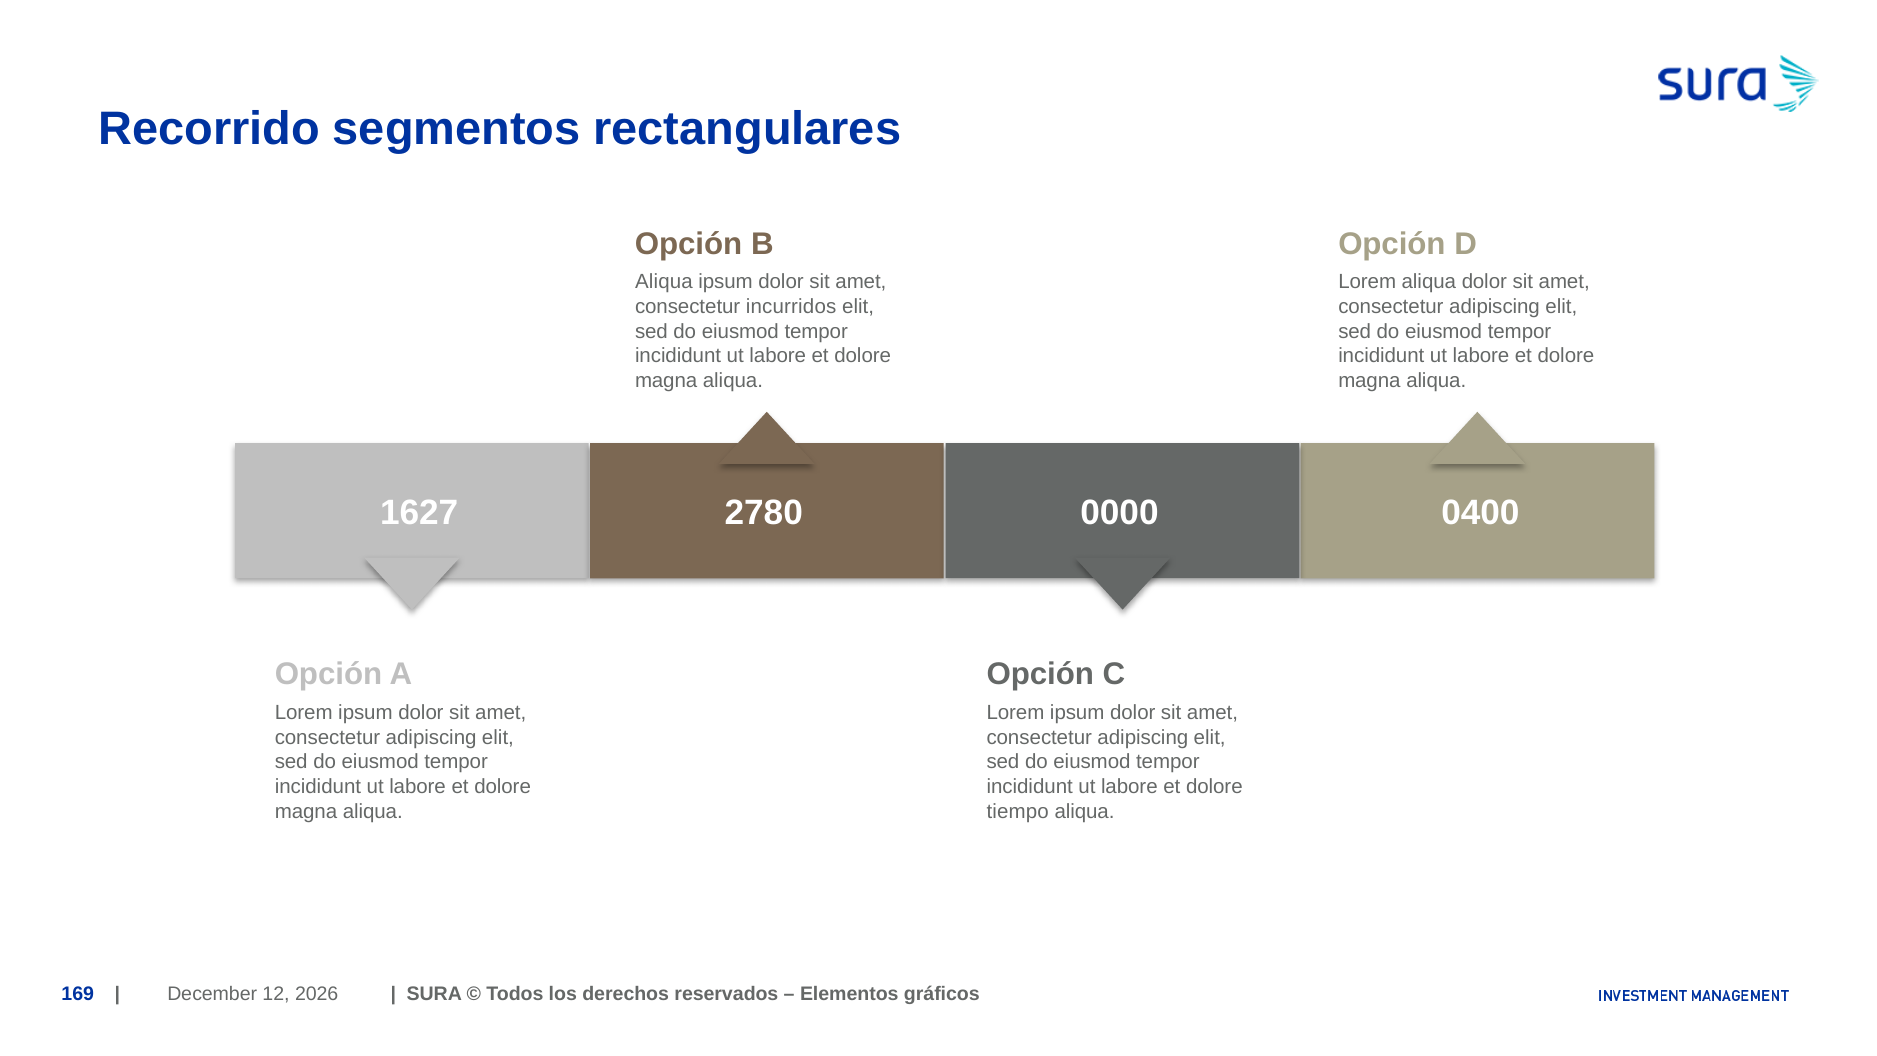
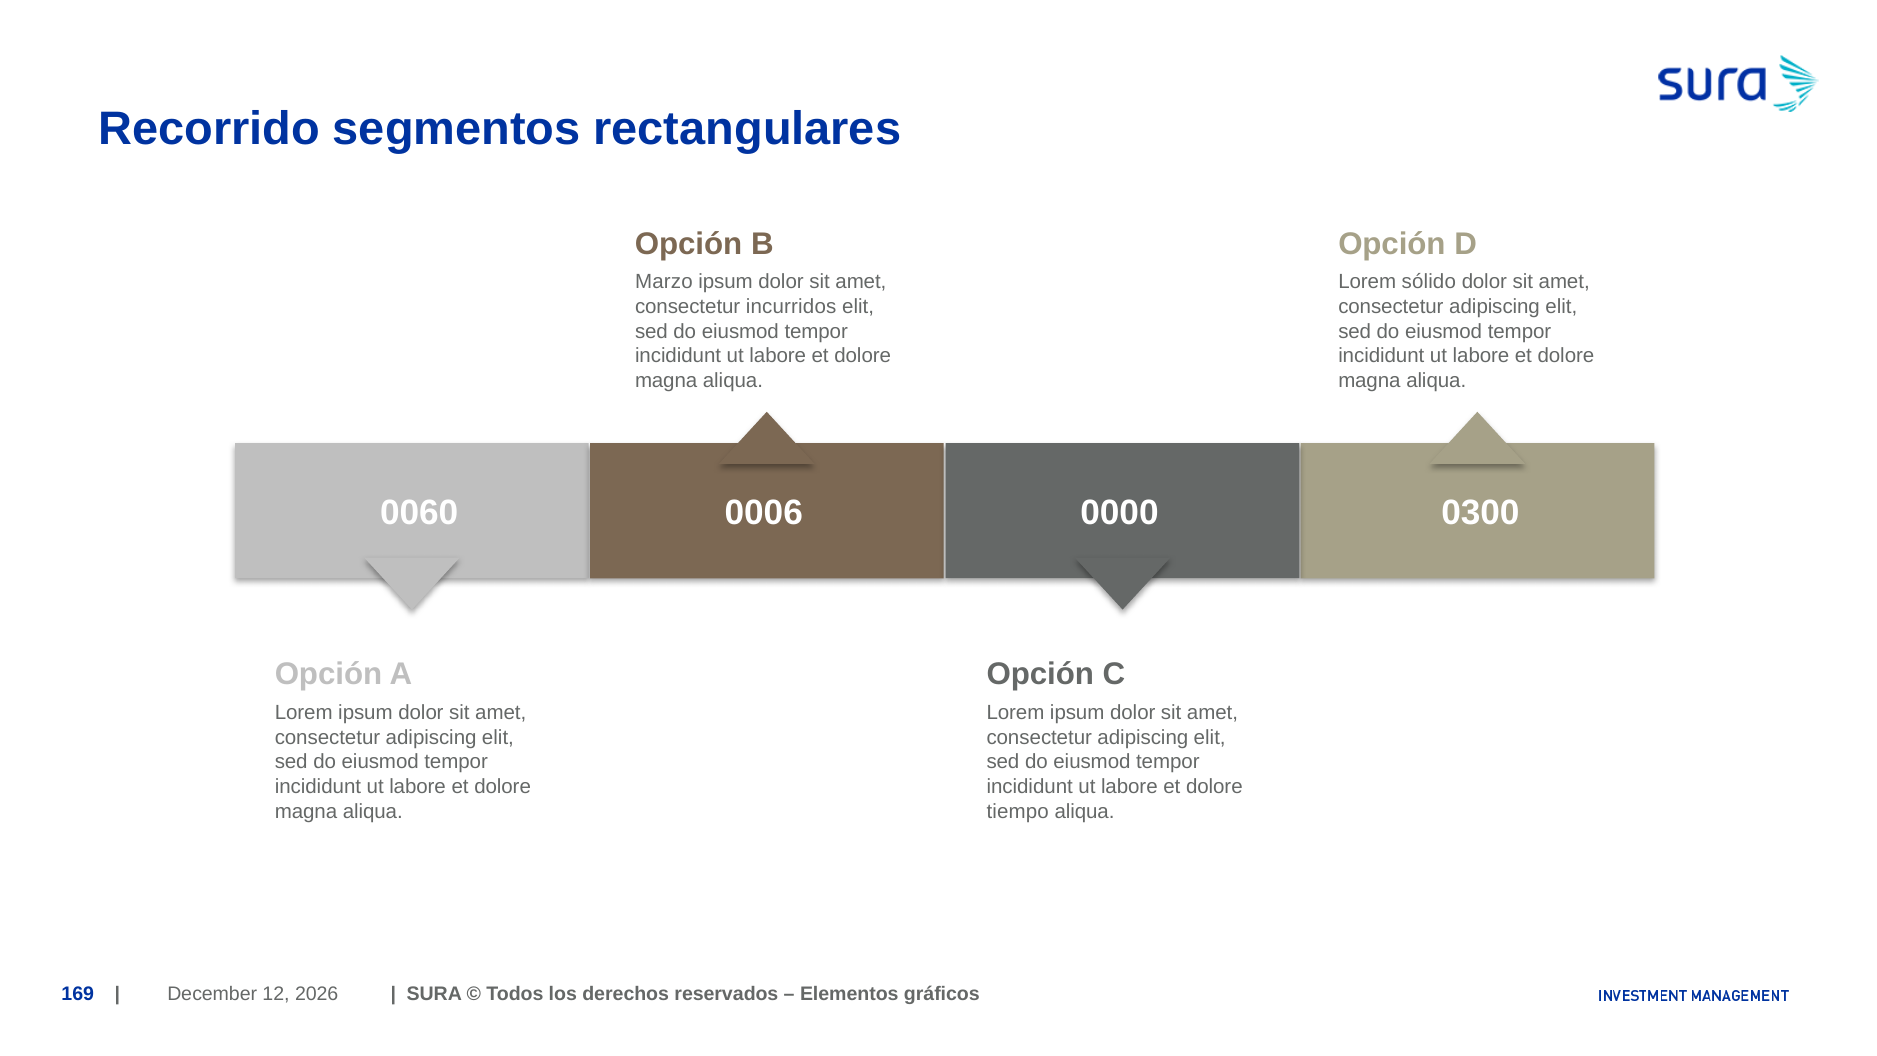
Aliqua: Aliqua -> Marzo (664, 282)
Lorem aliqua: aliqua -> sólido (1429, 282)
1627: 1627 -> 0060 (419, 513)
2780: 2780 -> 0006 (764, 513)
0400: 0400 -> 0300 (1480, 513)
